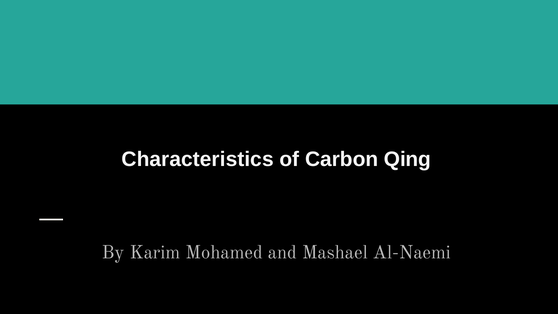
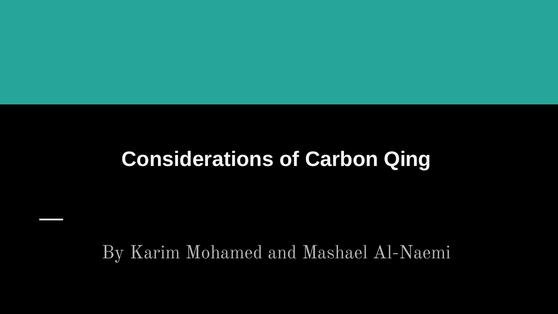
Characteristics: Characteristics -> Considerations (198, 159)
